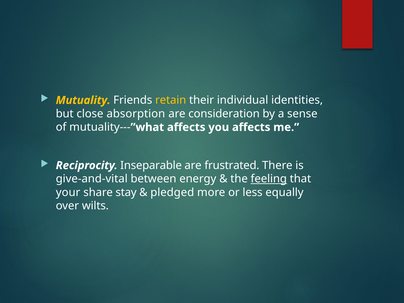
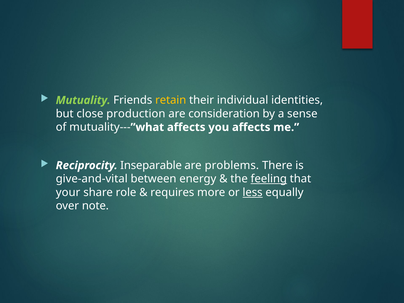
Mutuality colour: yellow -> light green (83, 100)
absorption: absorption -> production (136, 114)
frustrated: frustrated -> problems (232, 165)
stay: stay -> role (126, 192)
pledged: pledged -> requires (172, 192)
less underline: none -> present (253, 192)
wilts: wilts -> note (95, 206)
